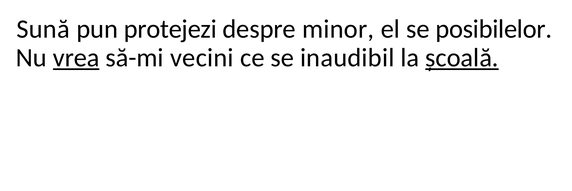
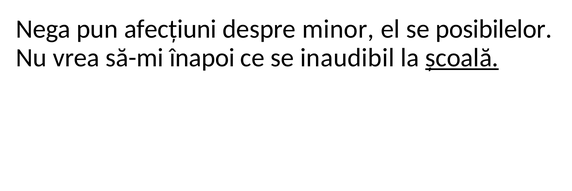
Sună: Sună -> Nega (43, 29)
protejezi: protejezi -> afecțiuni (170, 29)
vrea underline: present -> none (76, 58)
vecini: vecini -> înapoi (202, 58)
